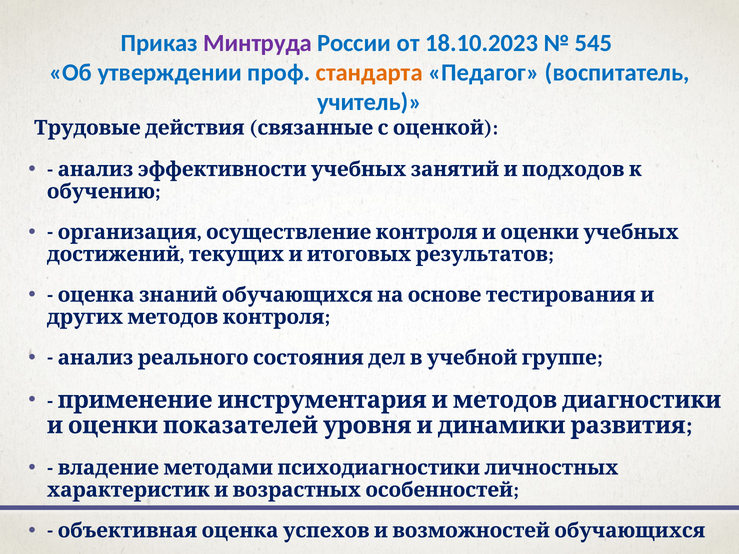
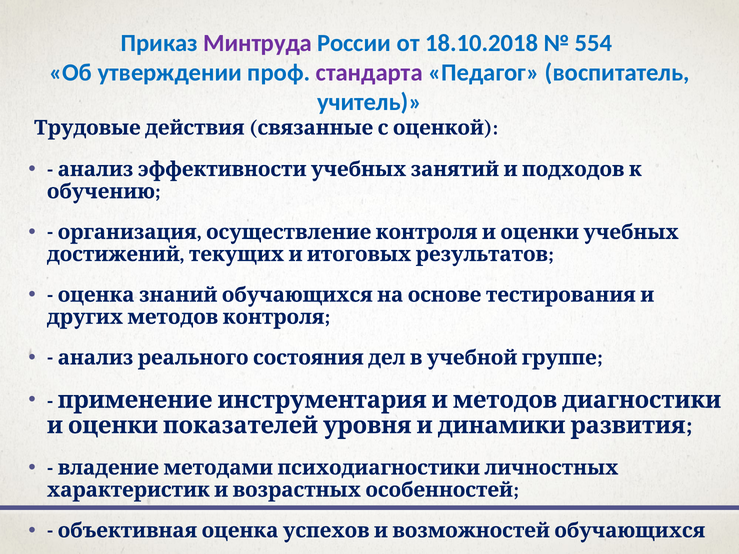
18.10.2023: 18.10.2023 -> 18.10.2018 (482, 43)
545: 545 -> 554 (594, 43)
стандарта colour: orange -> purple (369, 73)
